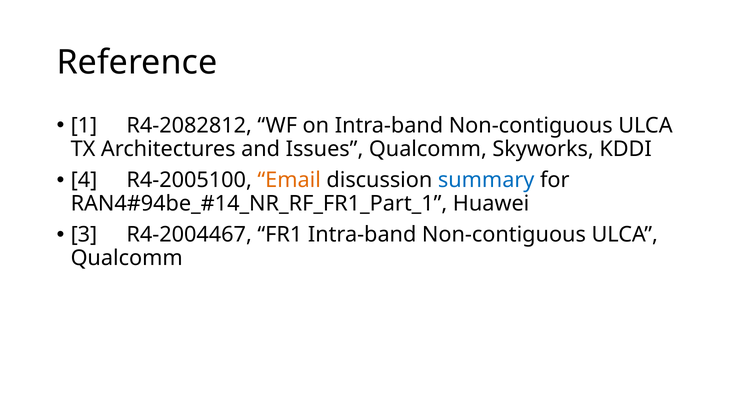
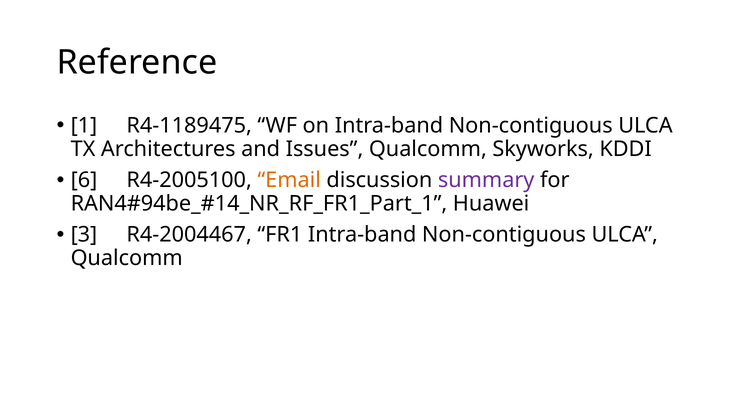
R4-2082812: R4-2082812 -> R4-1189475 (189, 126)
4: 4 -> 6 (84, 180)
summary colour: blue -> purple (486, 180)
